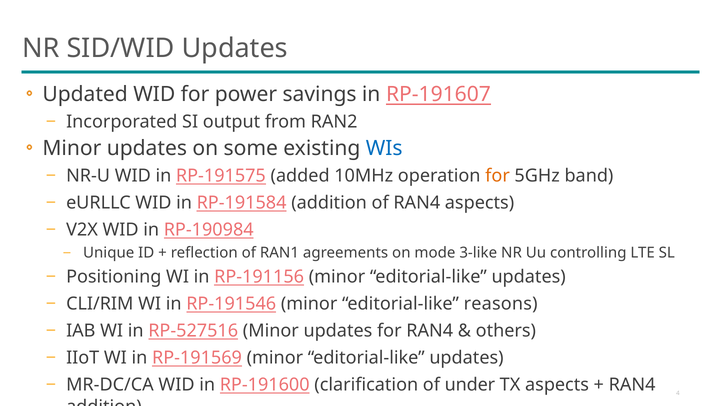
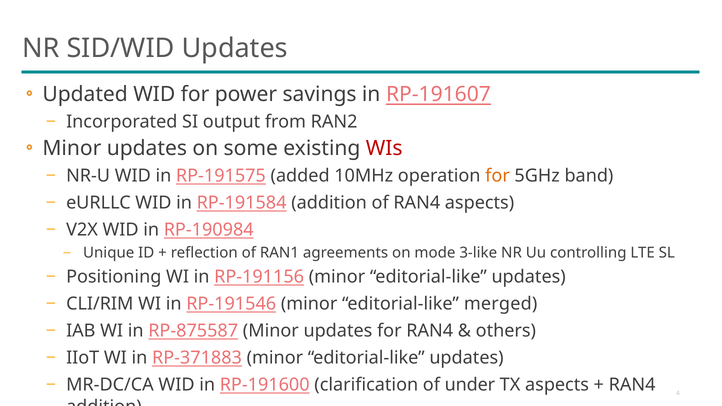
WIs colour: blue -> red (384, 148)
reasons: reasons -> merged (501, 304)
RP-527516: RP-527516 -> RP-875587 (193, 331)
RP-191569: RP-191569 -> RP-371883 (197, 358)
